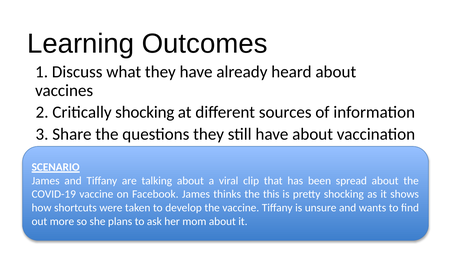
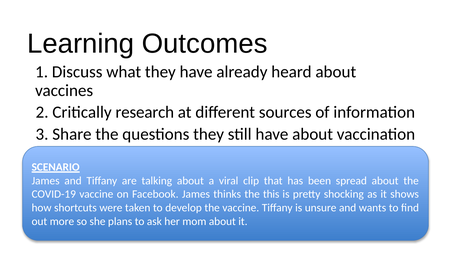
Critically shocking: shocking -> research (145, 112)
